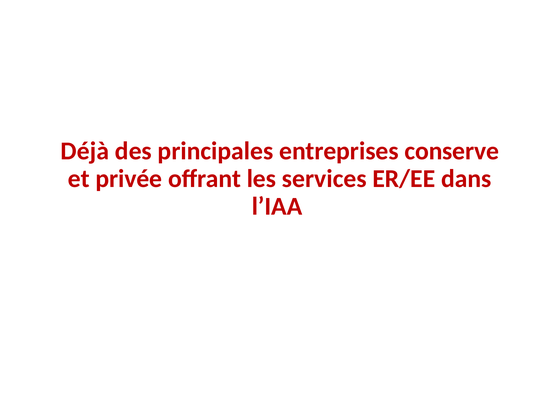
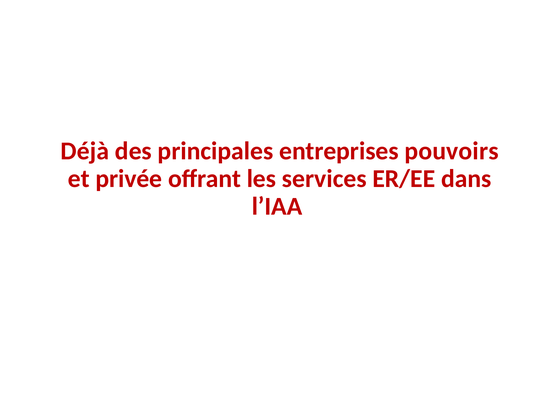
conserve: conserve -> pouvoirs (452, 151)
